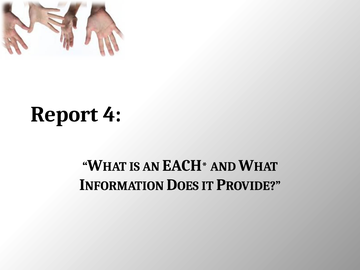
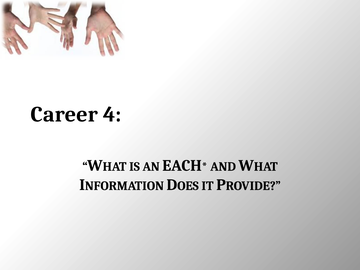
Report: Report -> Career (64, 114)
